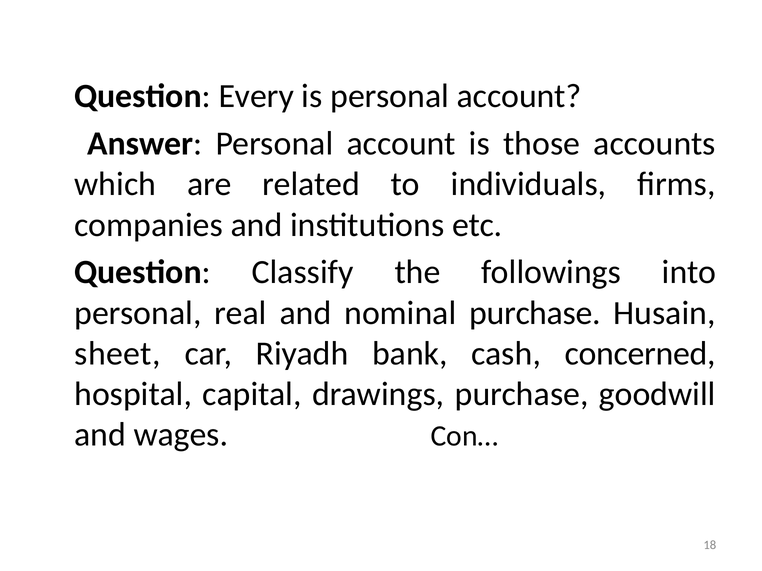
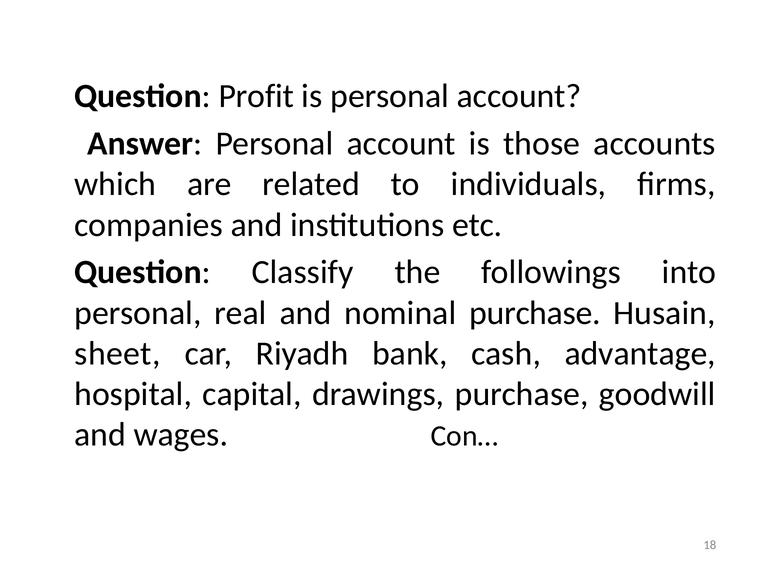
Every: Every -> Profit (256, 96)
concerned: concerned -> advantage (640, 354)
